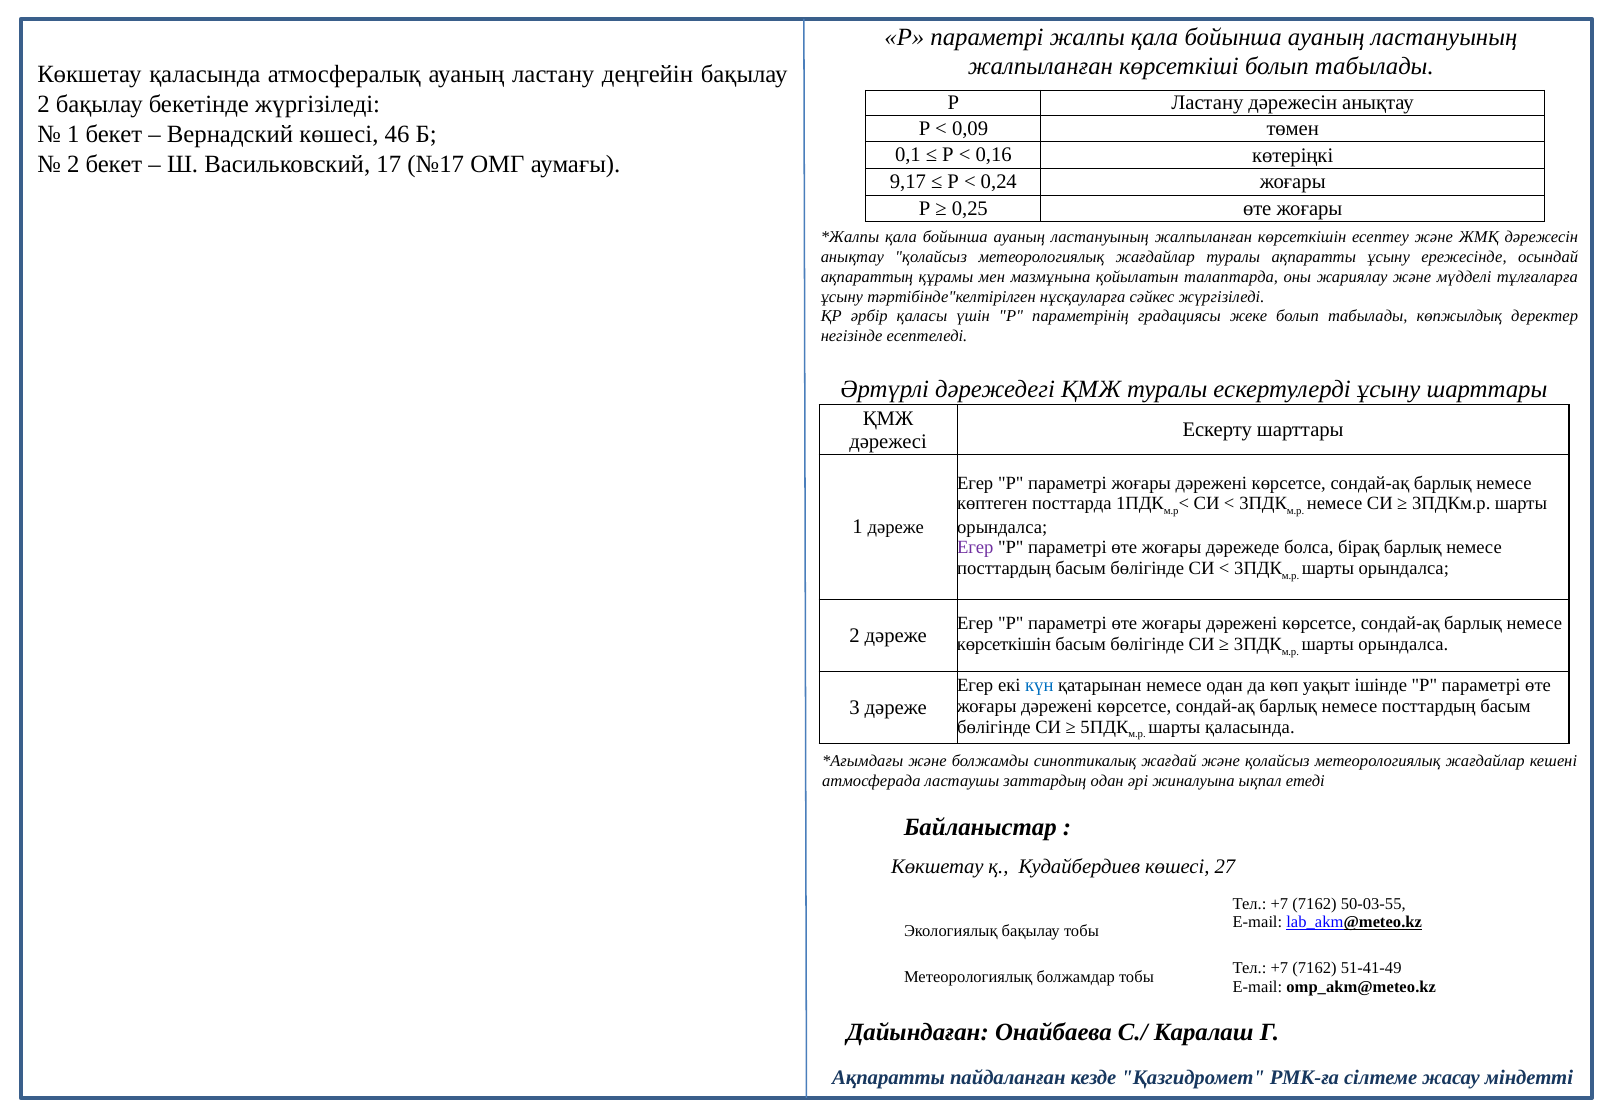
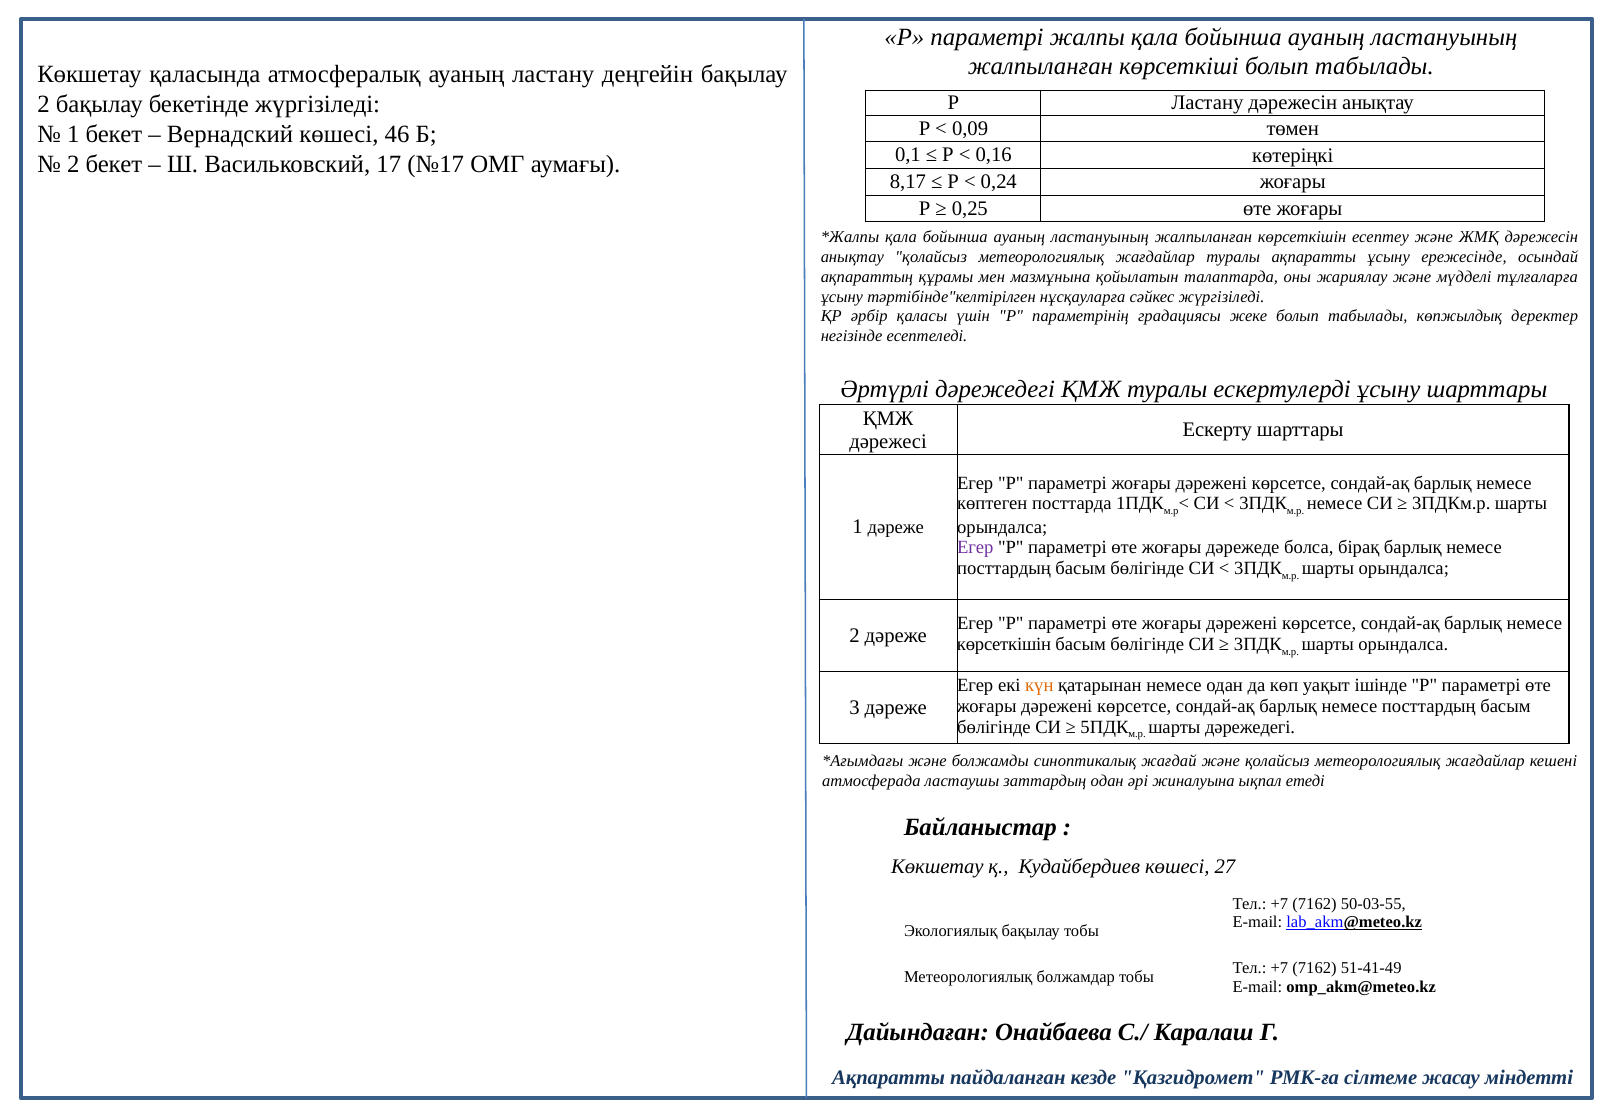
9,17: 9,17 -> 8,17 (908, 182)
күн colour: blue -> orange (1039, 685)
шарты қаласында: қаласында -> дәрежедегі (1250, 727)
